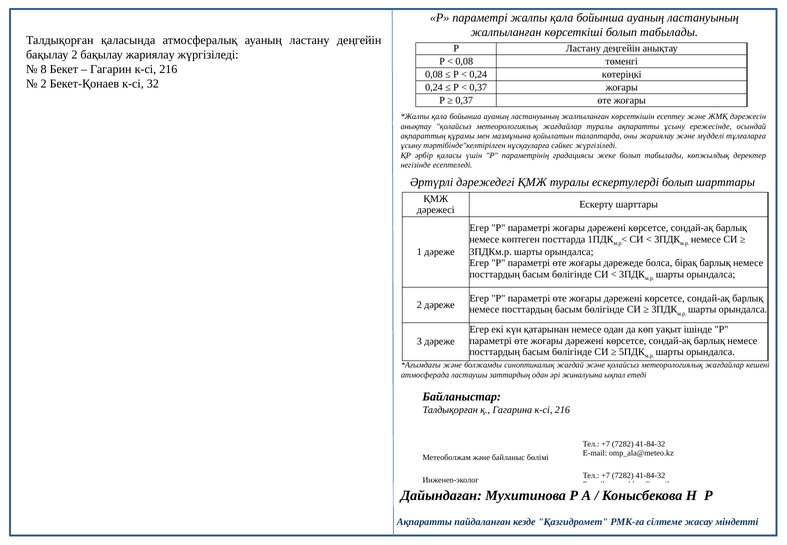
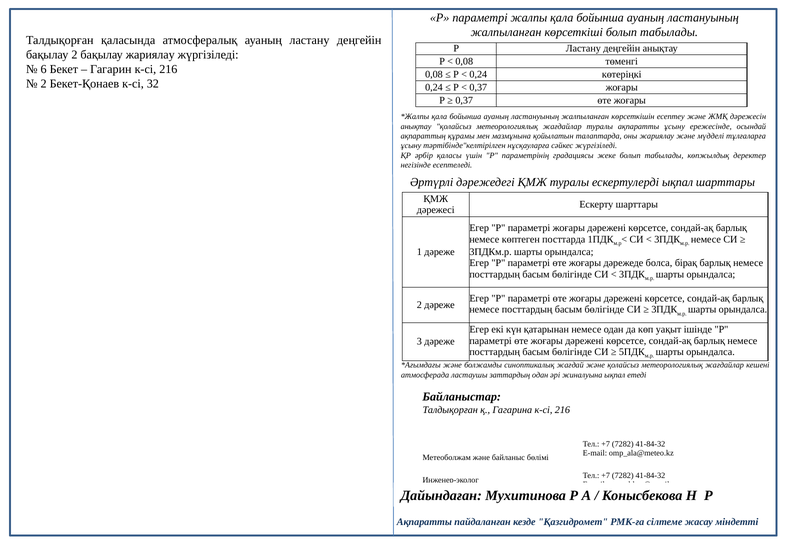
8: 8 -> 6 (44, 69)
ескертулерді болып: болып -> ықпал (678, 182)
